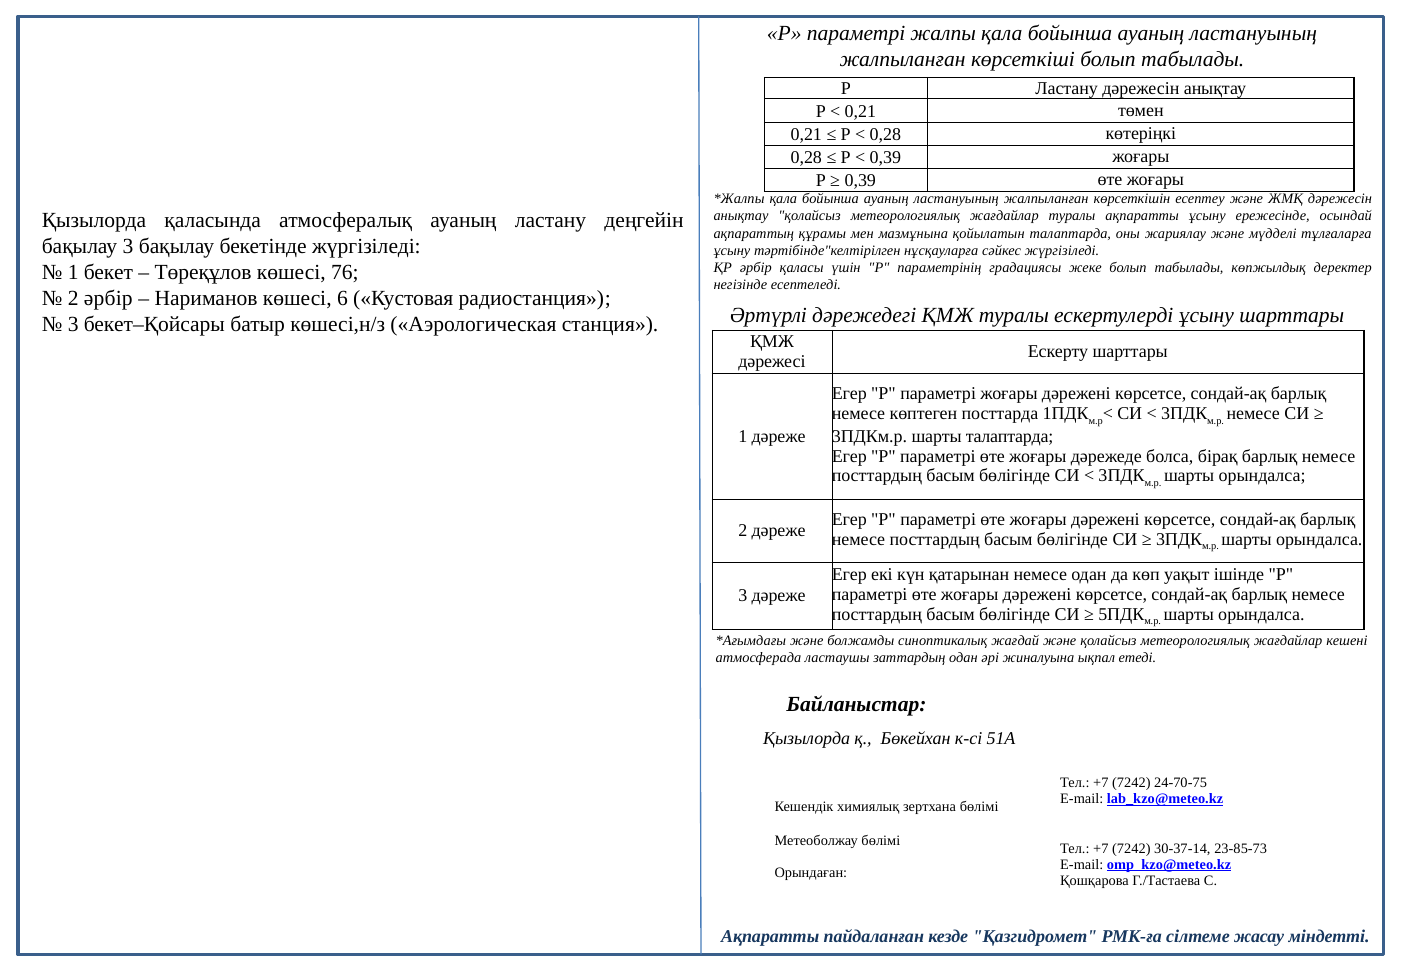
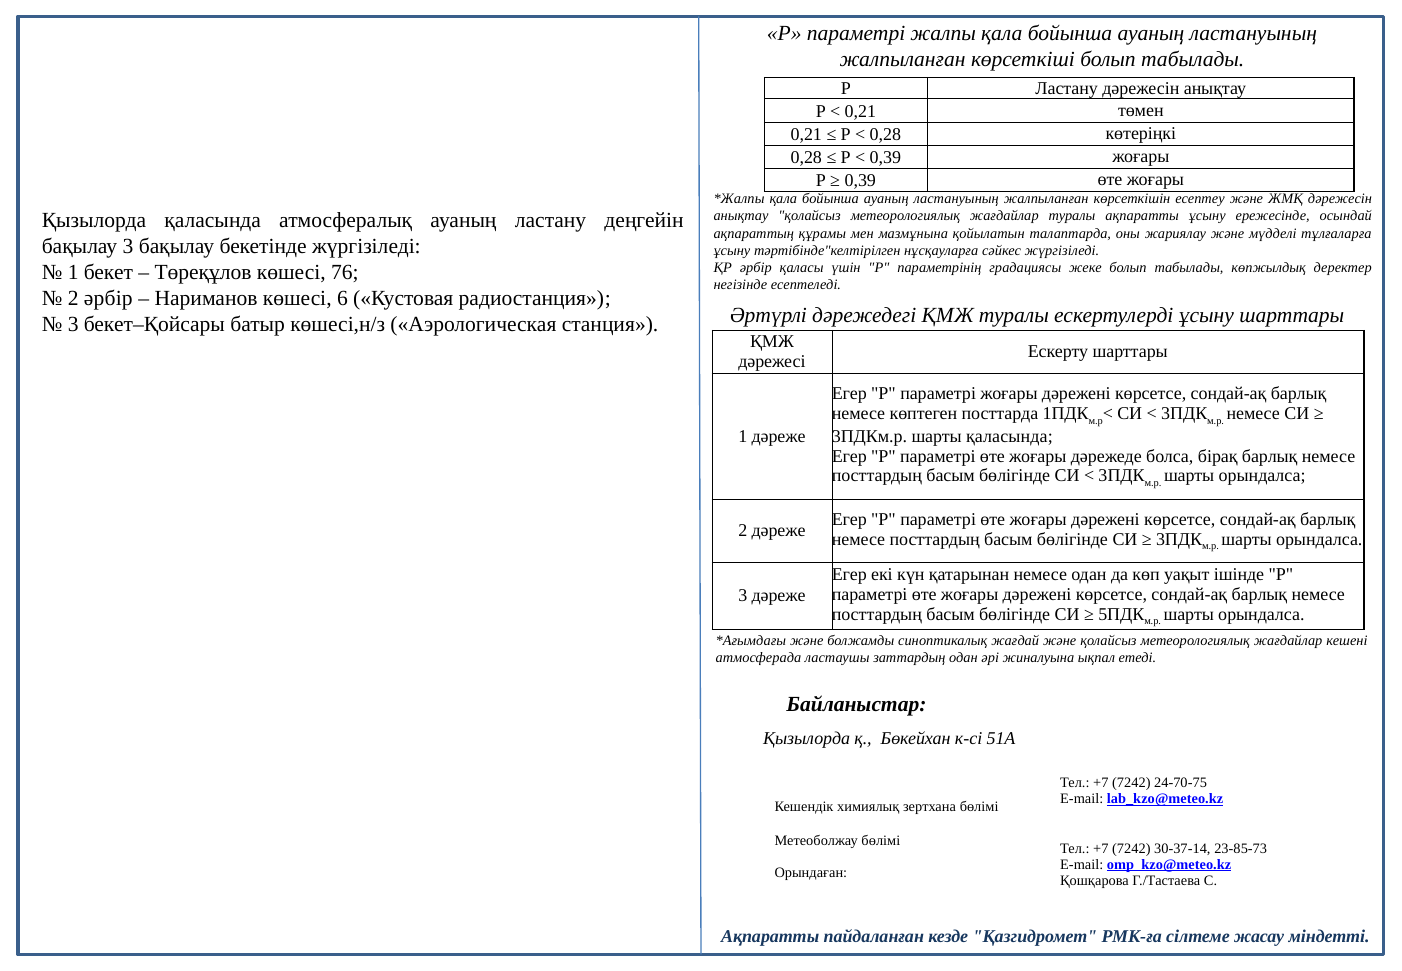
шарты талаптарда: талаптарда -> қаласында (1009, 436)
